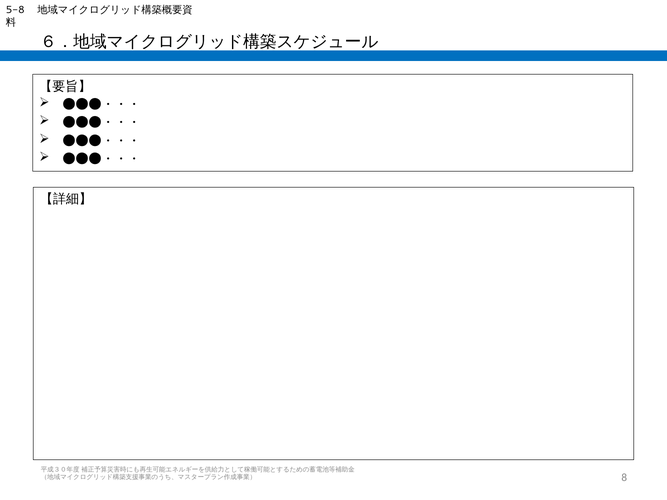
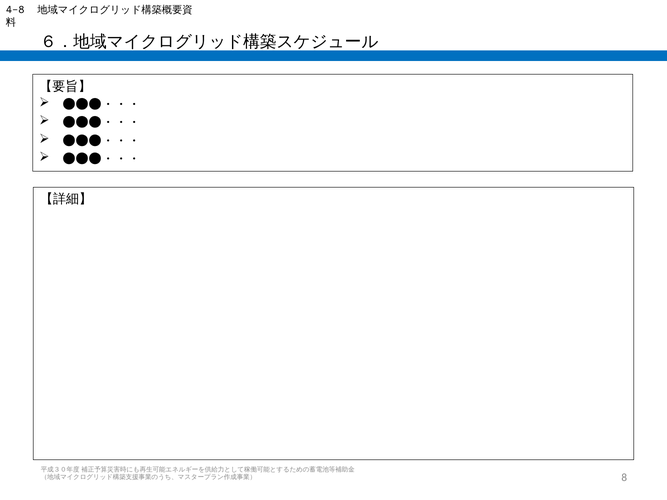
5-8: 5-8 -> 4-8 (15, 10)
